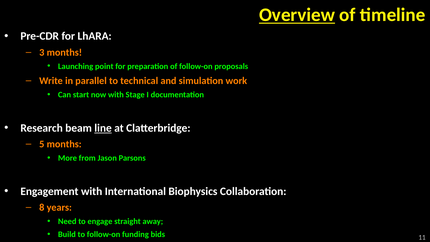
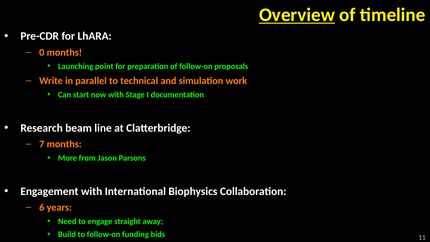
3: 3 -> 0 (42, 52)
line underline: present -> none (103, 128)
5: 5 -> 7 (42, 144)
8: 8 -> 6 (42, 207)
